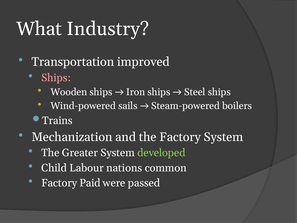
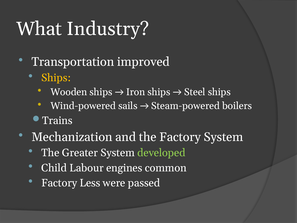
Ships colour: pink -> yellow (56, 78)
nations: nations -> engines (124, 168)
Paid: Paid -> Less (90, 183)
